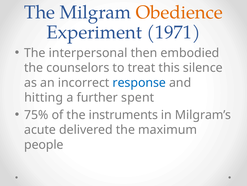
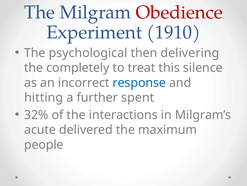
Obedience colour: orange -> red (179, 12)
1971: 1971 -> 1910 (174, 32)
interpersonal: interpersonal -> psychological (88, 53)
embodied: embodied -> delivering (190, 53)
counselors: counselors -> completely (78, 68)
75%: 75% -> 32% (36, 114)
instruments: instruments -> interactions (123, 114)
